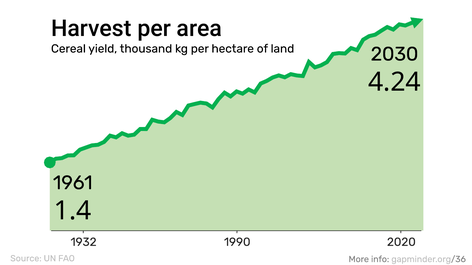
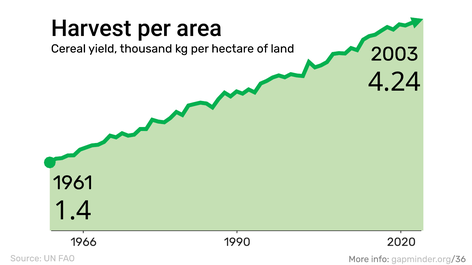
2030: 2030 -> 2003 (394, 54)
1932: 1932 -> 1966 (84, 242)
